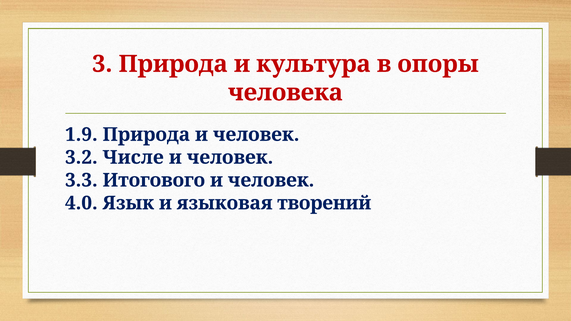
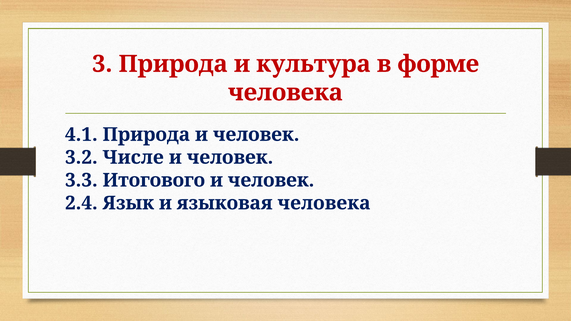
опоры: опоры -> форме (438, 64)
1.9: 1.9 -> 4.1 (81, 135)
4.0: 4.0 -> 2.4 (81, 203)
языковая творений: творений -> человека (324, 203)
